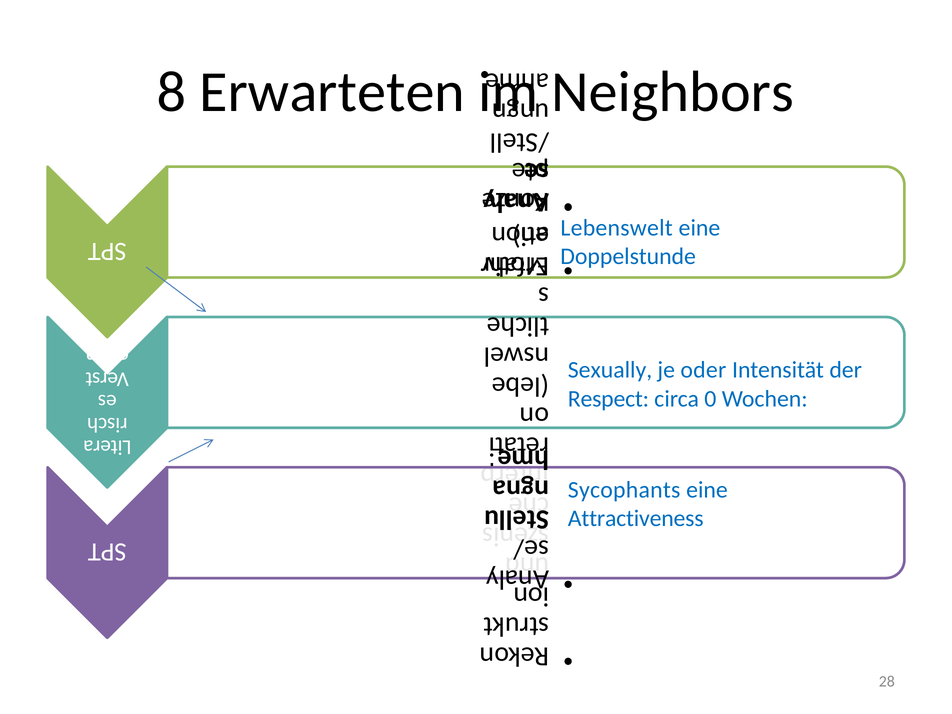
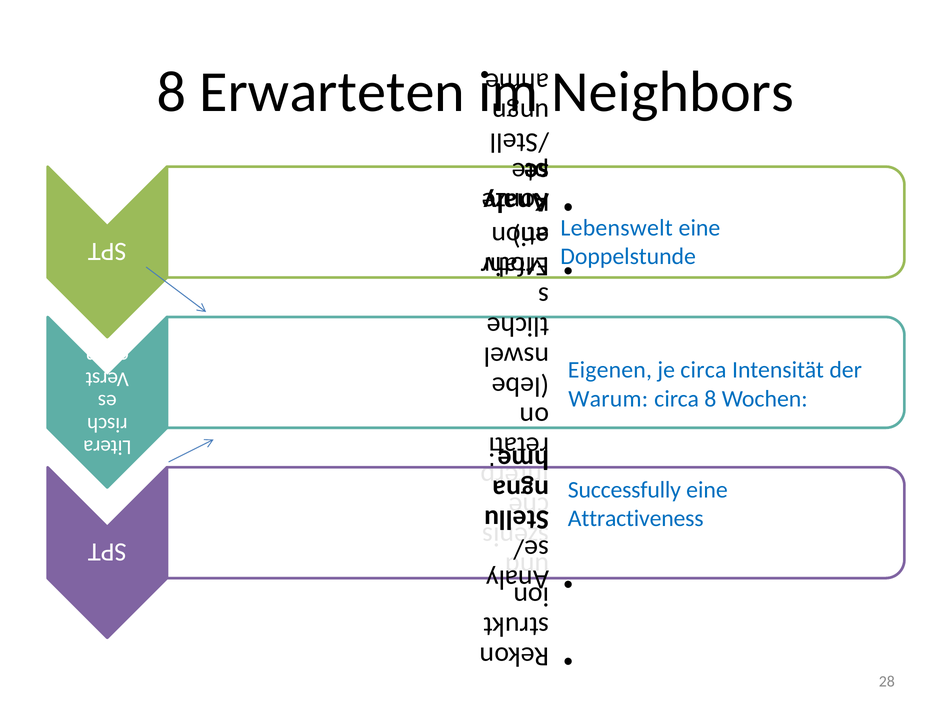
Sexually: Sexually -> Eigenen (610, 370)
je oder: oder -> circa (703, 370)
Respect: Respect -> Warum (608, 399)
circa 0: 0 -> 8 (710, 399)
Sycophants: Sycophants -> Successfully (624, 490)
